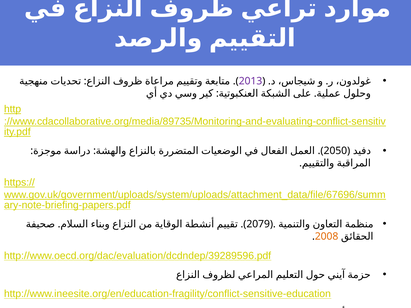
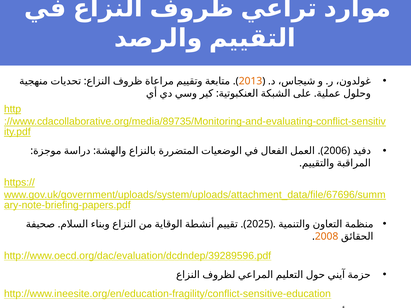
2013 colour: purple -> orange (251, 81)
2050: 2050 -> 2006 (335, 151)
2079: 2079 -> 2025 (258, 224)
